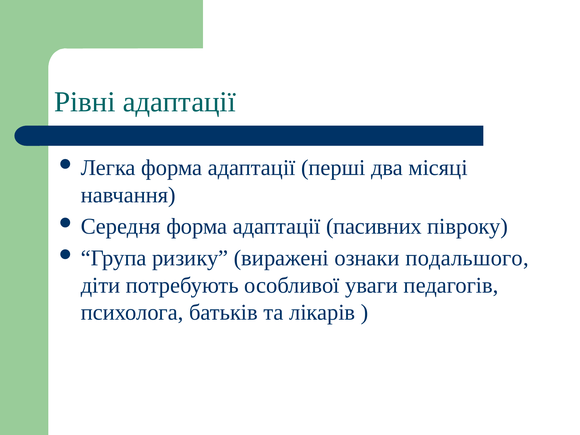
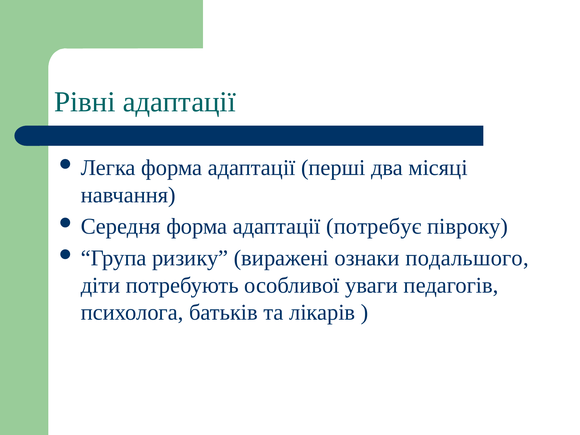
пасивних: пасивних -> потребує (374, 227)
